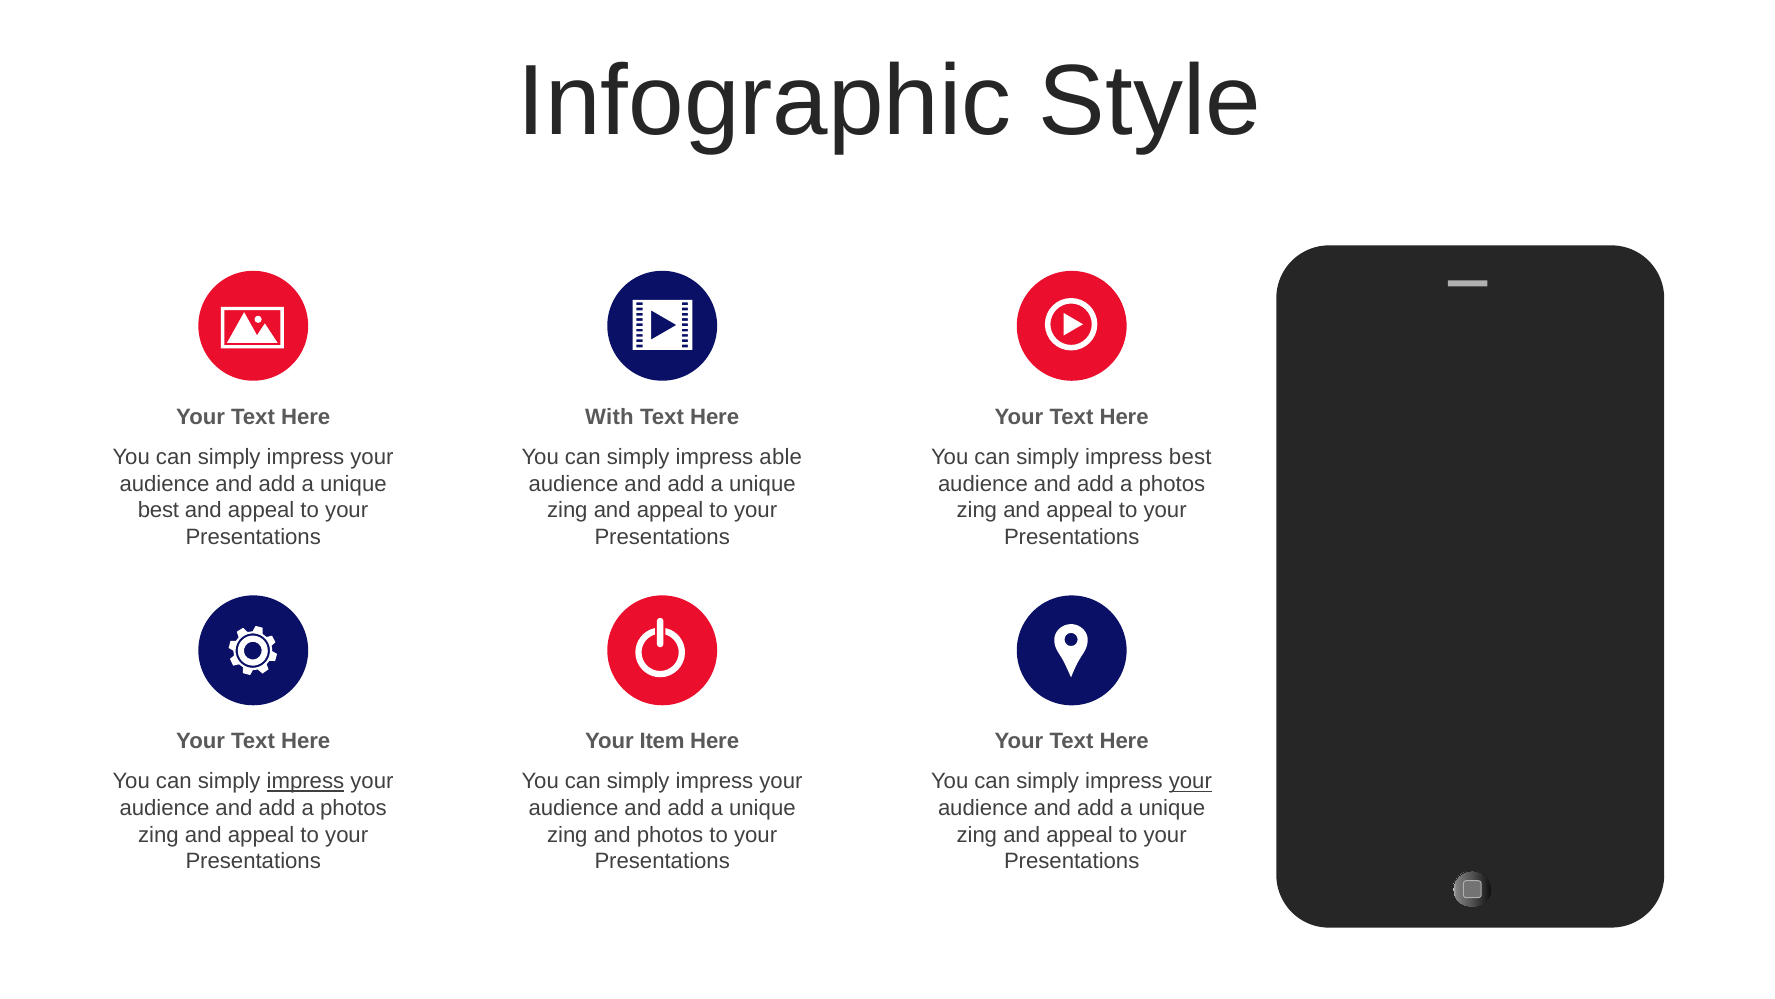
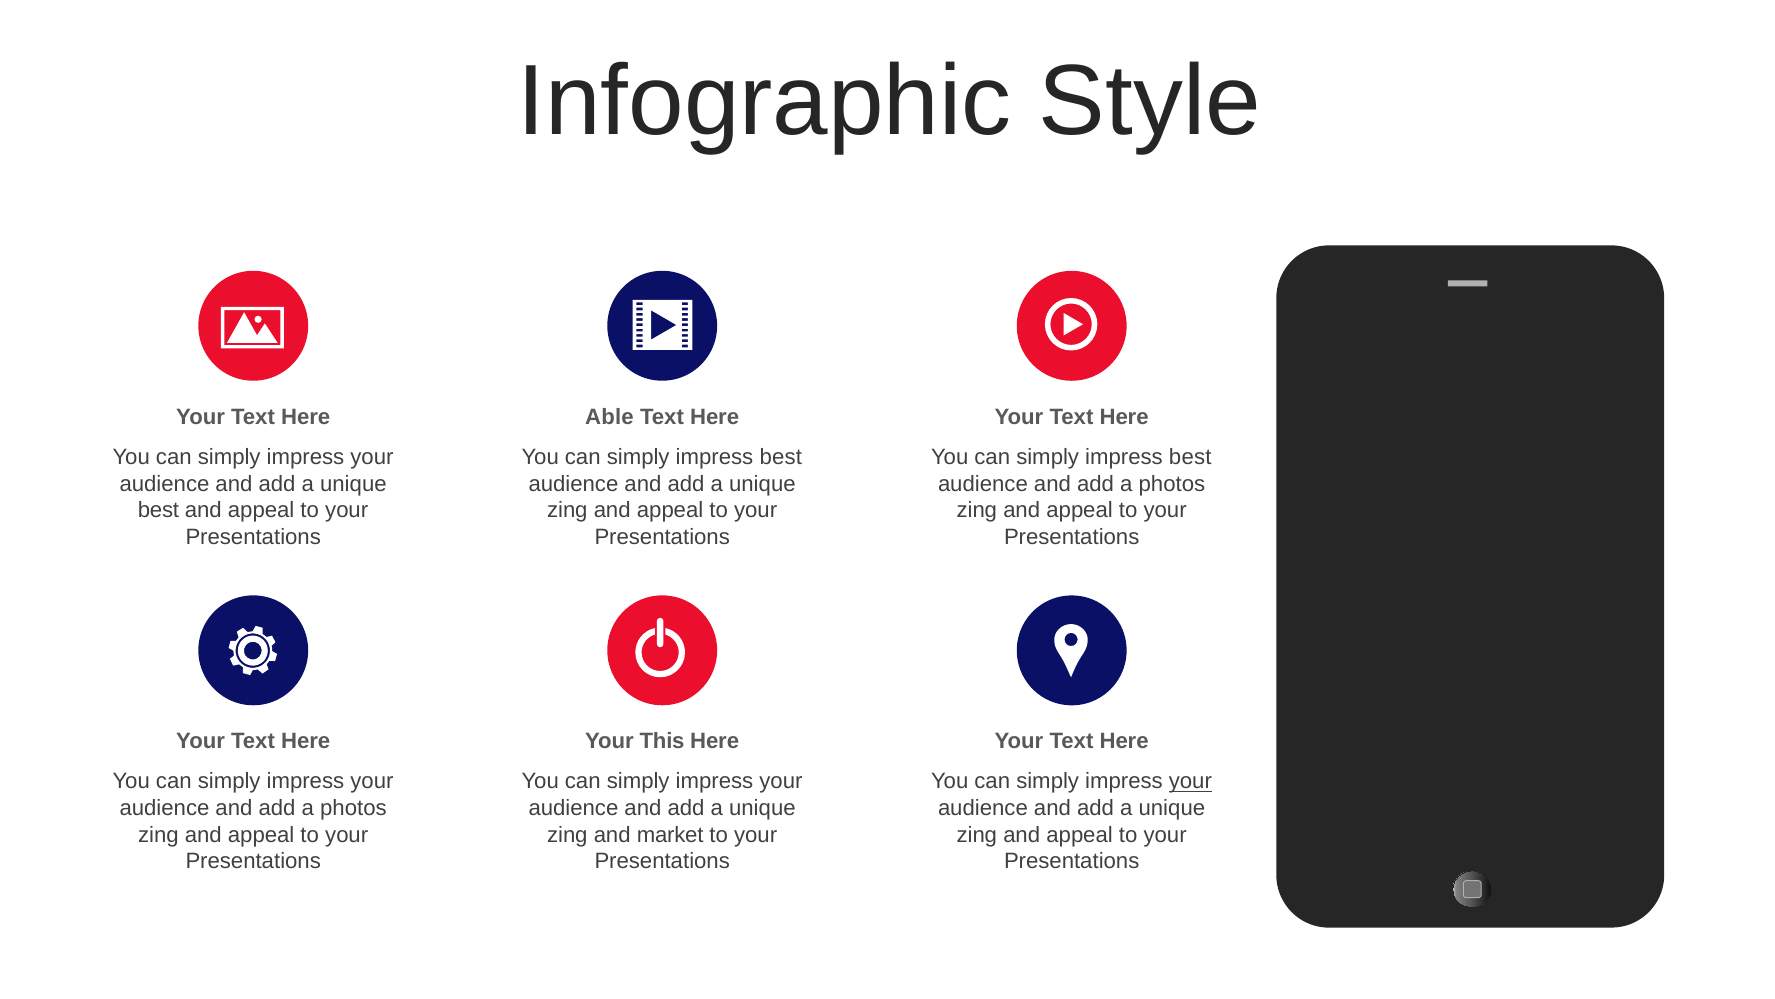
With: With -> Able (609, 416)
able: able -> best (781, 457)
Item: Item -> This (662, 741)
impress underline: present -> none (305, 781)
and photos: photos -> market (670, 834)
